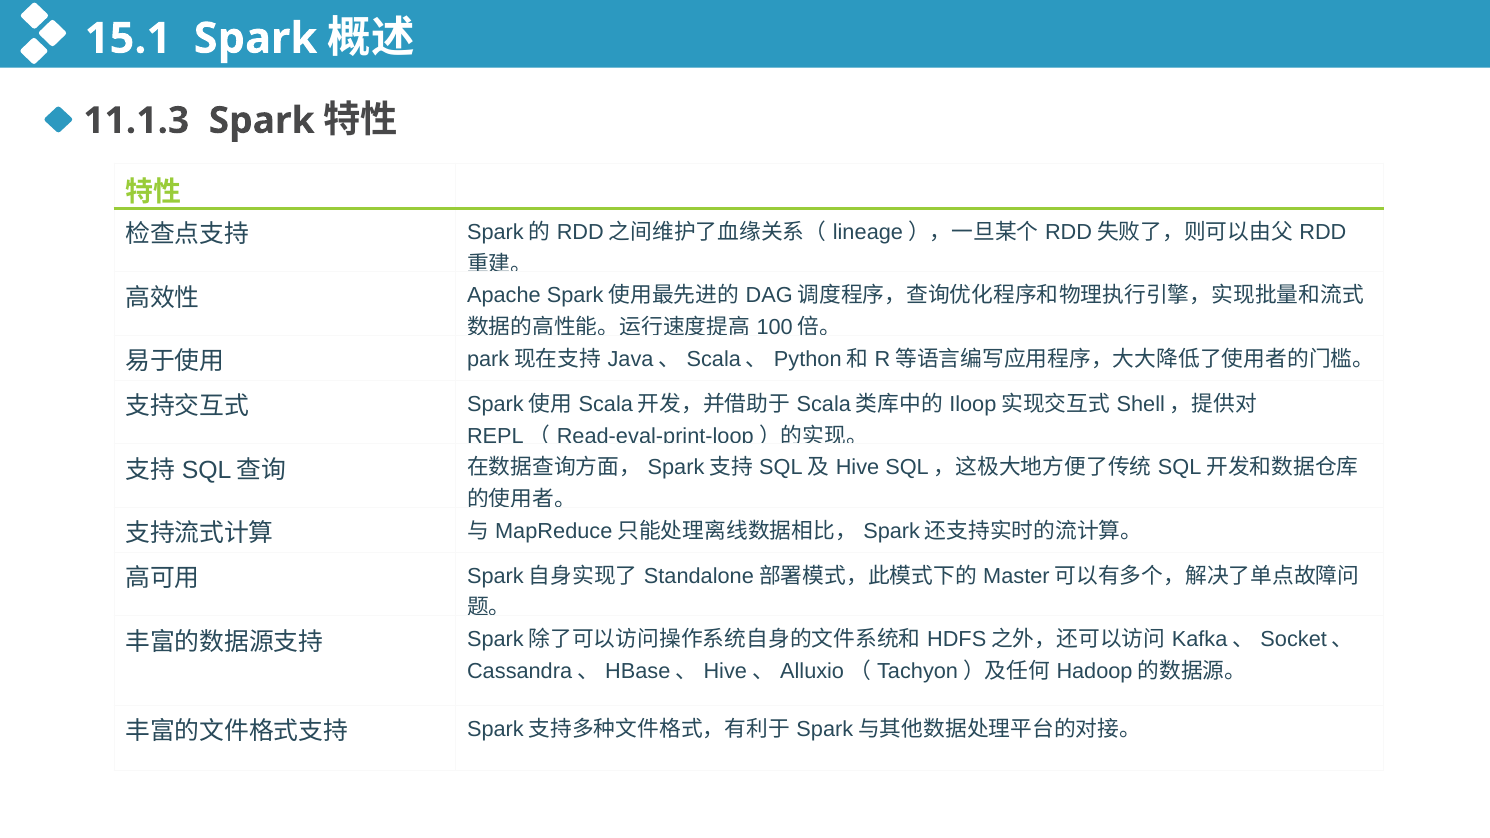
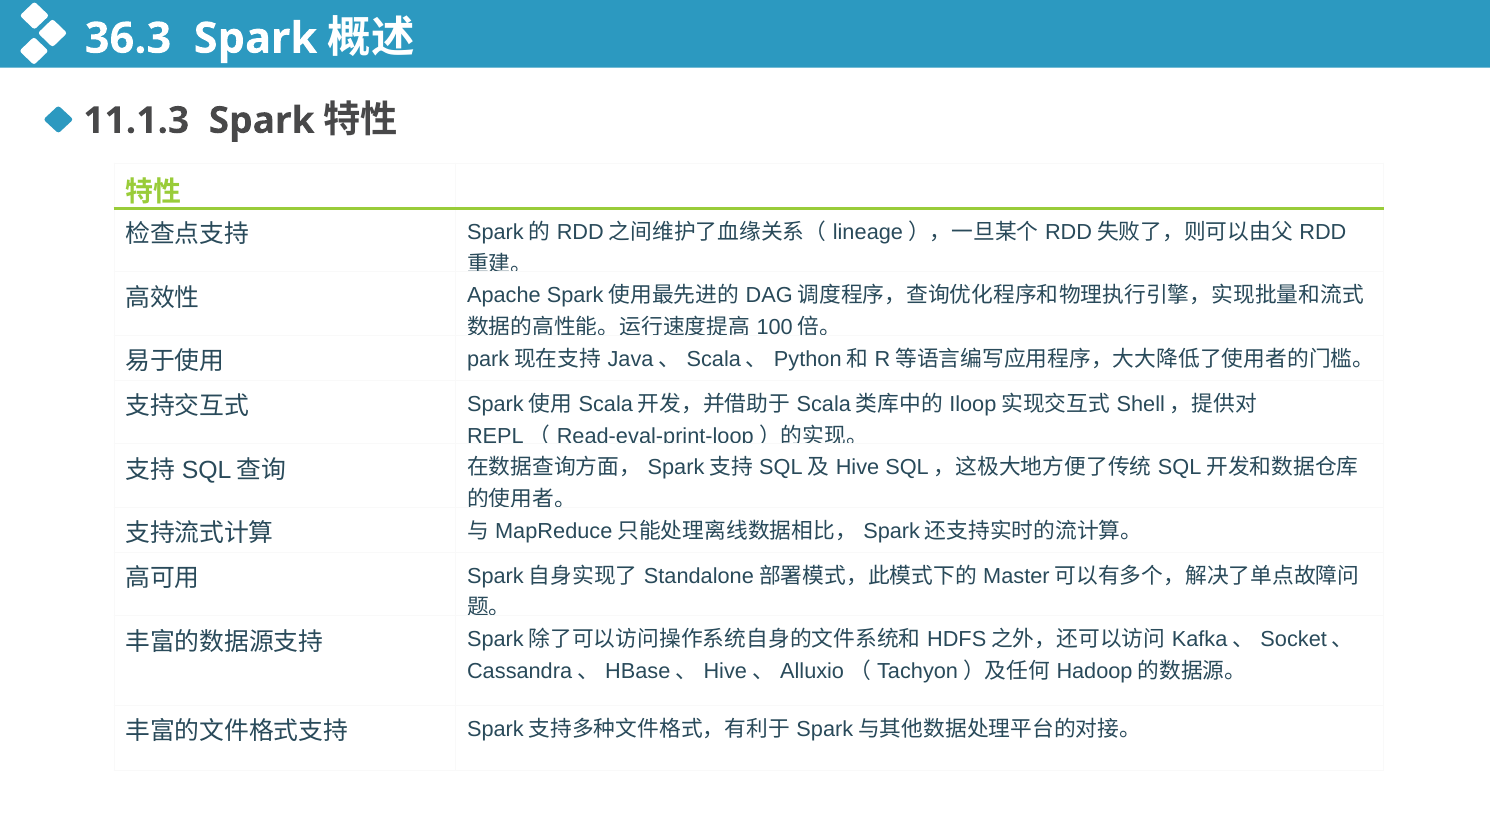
15.1: 15.1 -> 36.3 (128, 38)
